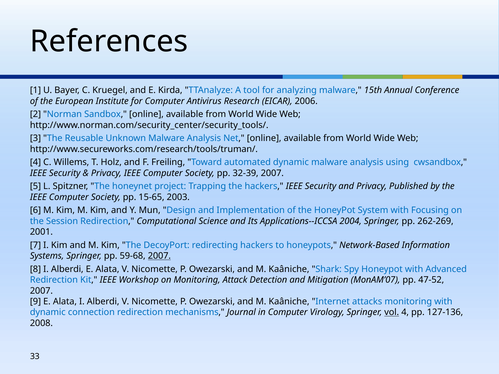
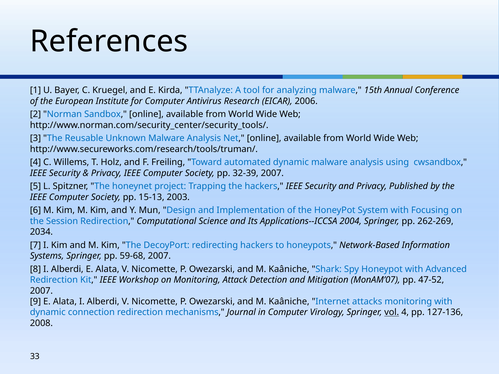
15-65: 15-65 -> 15-13 (152, 197)
2001: 2001 -> 2034 (41, 232)
2007 underline: present -> none (159, 256)
